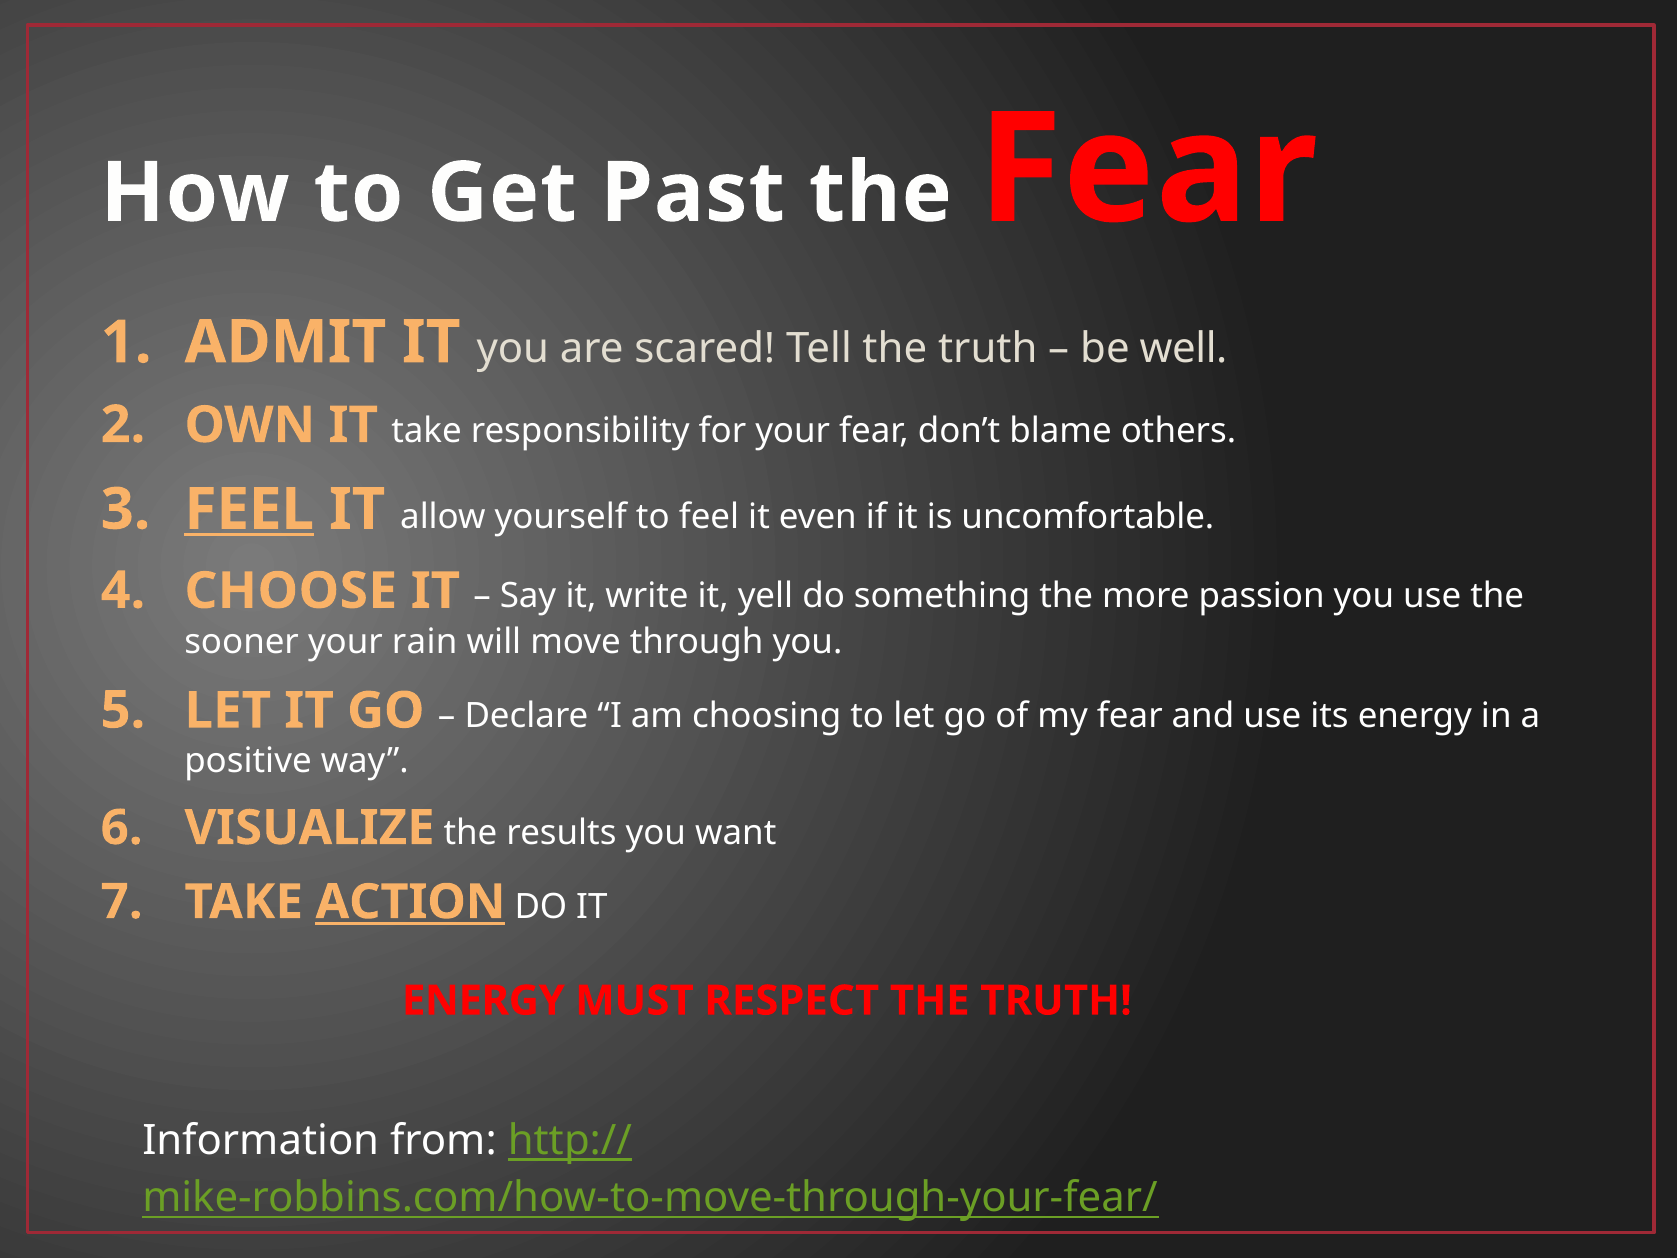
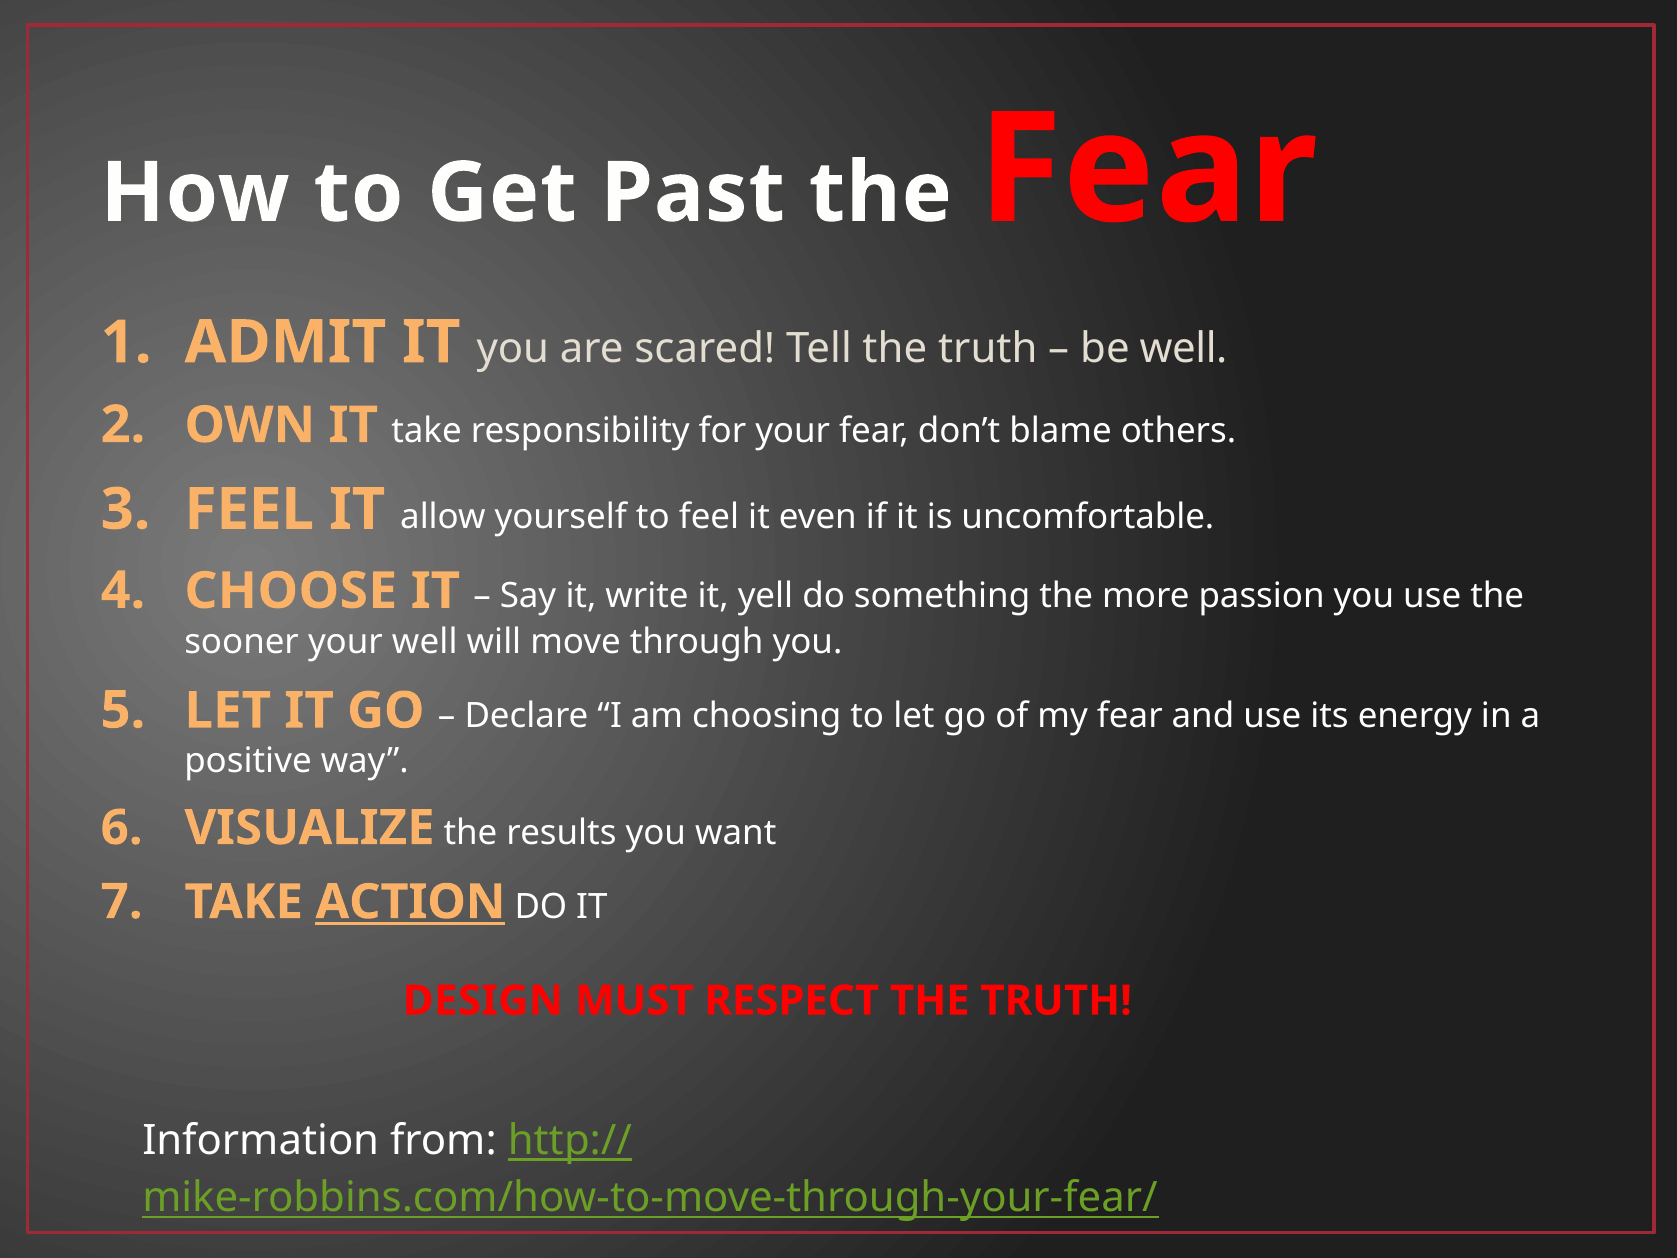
FEEL underline: present -> none (249, 509)
your rain: rain -> well (425, 641)
ENERGY: ENERGY -> DESIGN (483, 1001)
